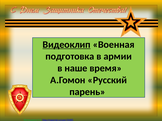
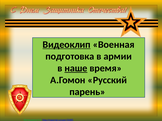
наше underline: none -> present (76, 68)
